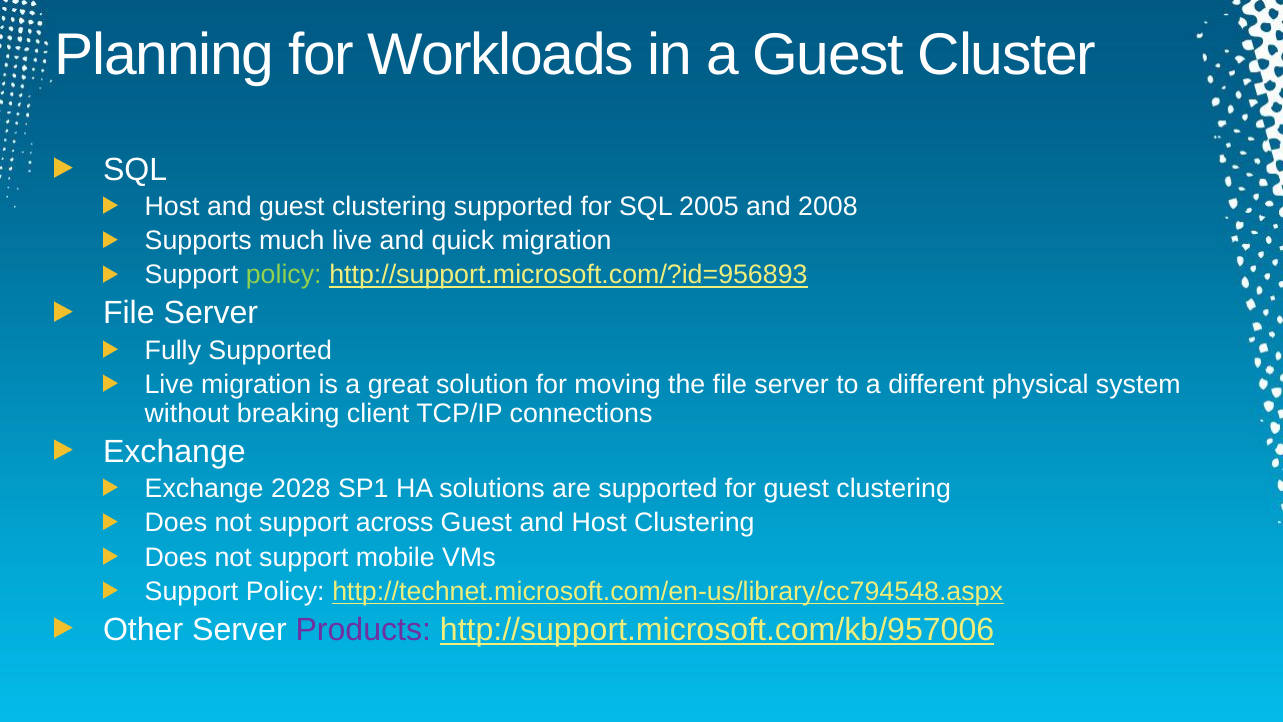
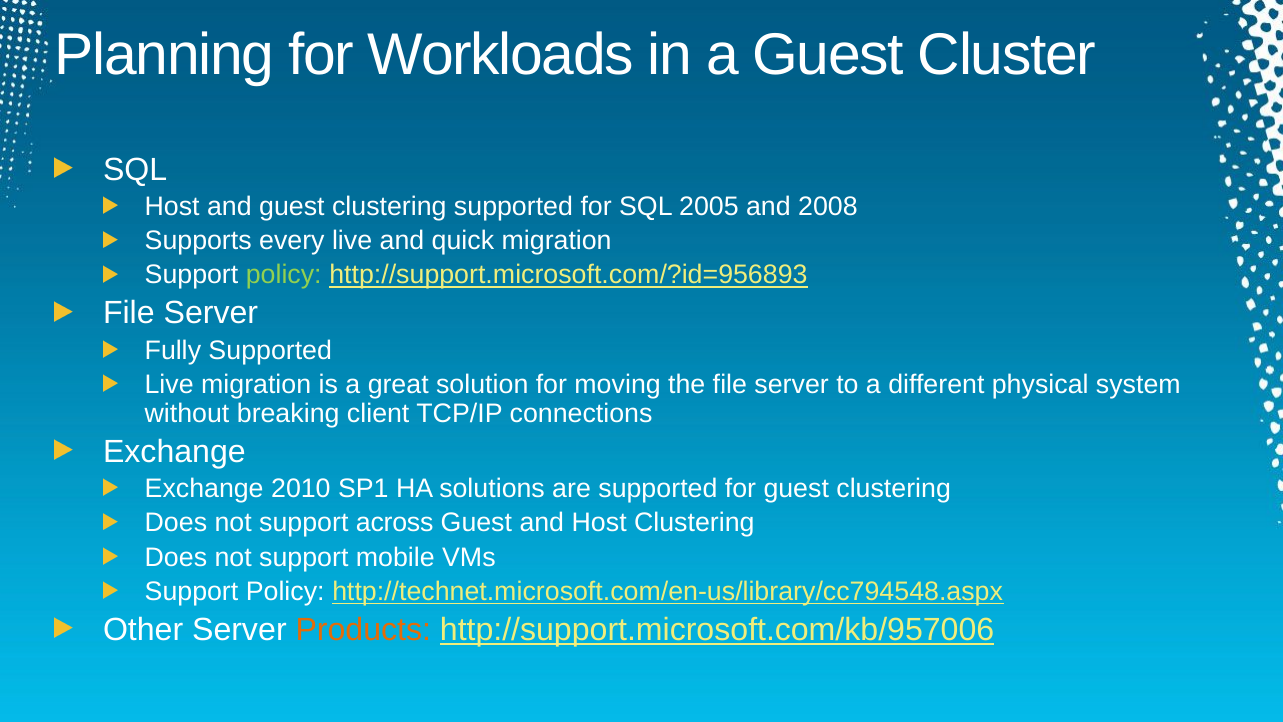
much: much -> every (292, 241)
2028: 2028 -> 2010 (301, 489)
Products colour: purple -> orange (363, 630)
